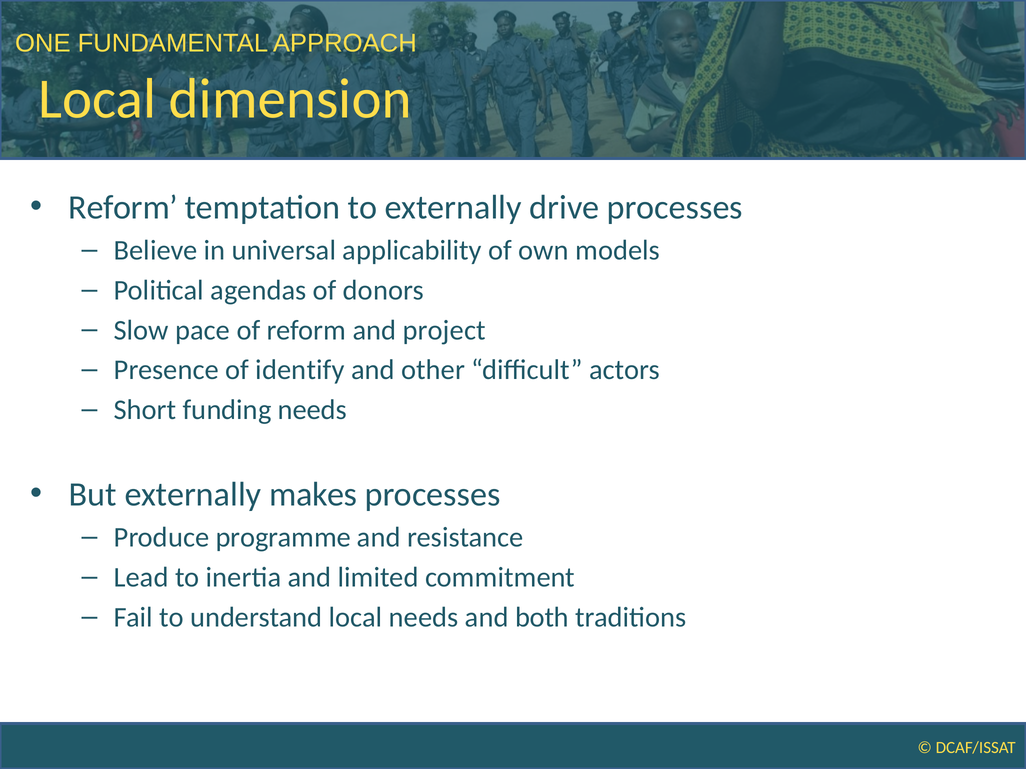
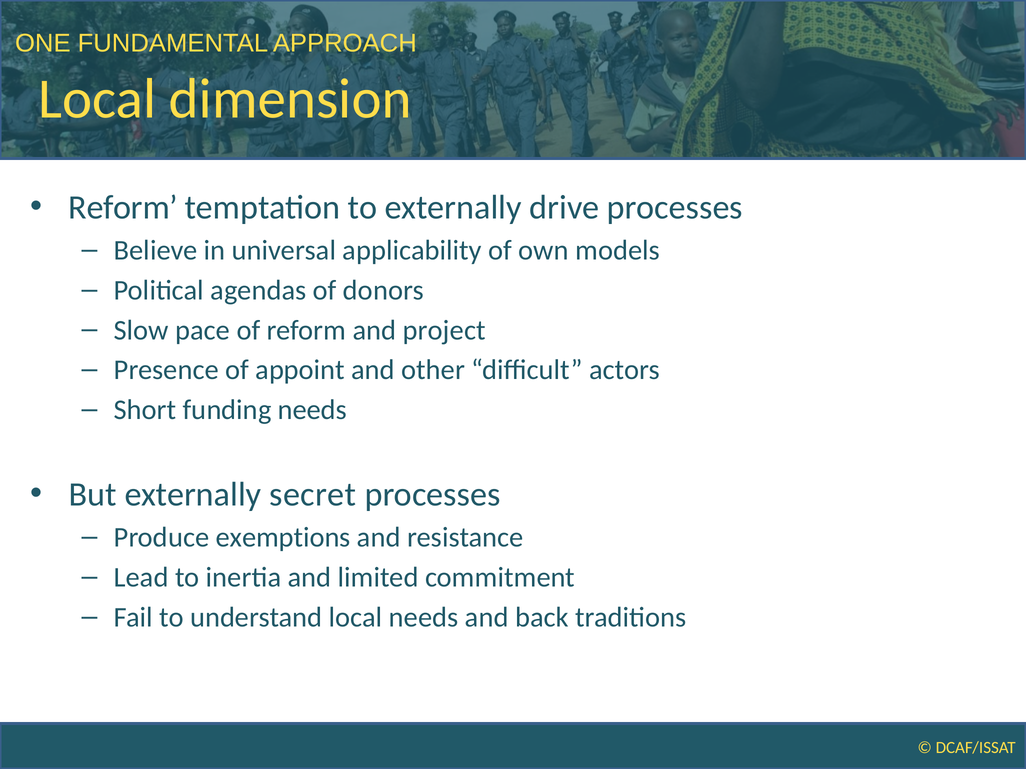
identify: identify -> appoint (300, 370)
makes: makes -> secret (313, 495)
programme: programme -> exemptions (283, 538)
both: both -> back (542, 618)
